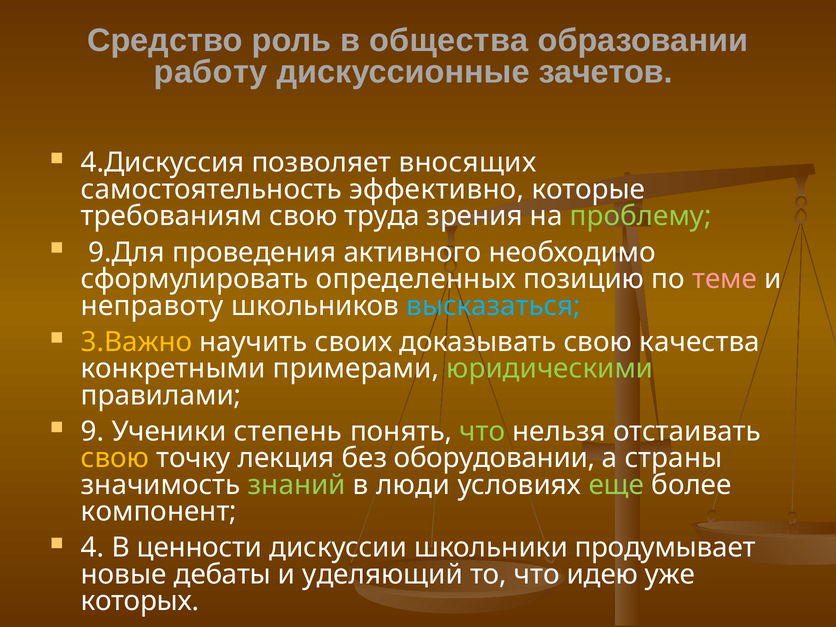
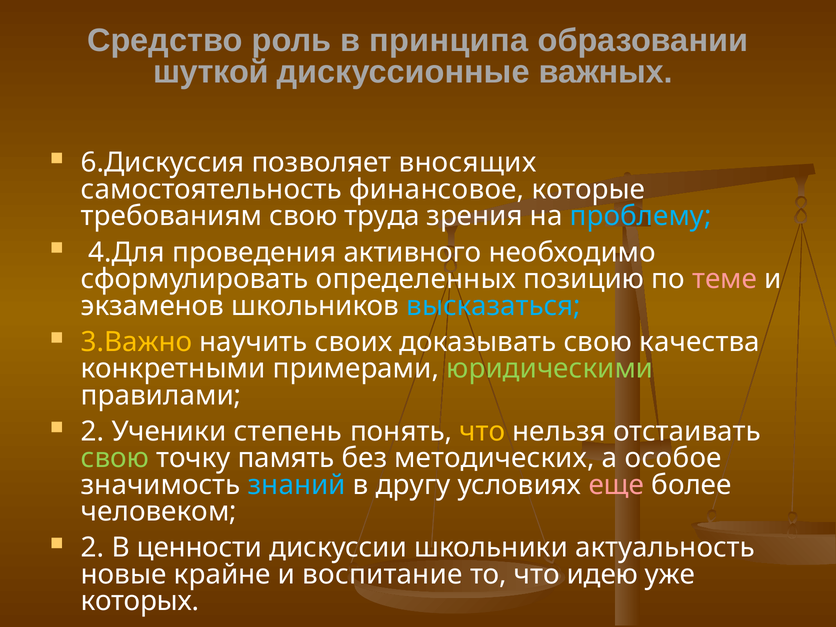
общества: общества -> принципа (449, 40)
работу: работу -> шуткой (211, 72)
зачетов: зачетов -> важных (606, 72)
4.Дискуссия: 4.Дискуссия -> 6.Дискуссия (163, 163)
эффективно: эффективно -> финансовое (437, 190)
проблему colour: light green -> light blue (641, 216)
9.Для: 9.Для -> 4.Для (127, 252)
неправоту: неправоту -> экзаменов (152, 306)
9: 9 -> 2 (93, 431)
что colour: light green -> yellow (482, 431)
свою colour: yellow -> light green (115, 458)
лекция: лекция -> память (286, 458)
оборудовании: оборудовании -> методических (494, 458)
страны: страны -> особое (673, 458)
знаний colour: light green -> light blue (297, 485)
люди: люди -> другу (413, 485)
еще colour: light green -> pink (616, 485)
компонент: компонент -> человеком (159, 512)
4: 4 -> 2 (93, 548)
продумывает: продумывает -> актуальность (665, 548)
дебаты: дебаты -> крайне (222, 575)
уделяющий: уделяющий -> воспитание (383, 575)
